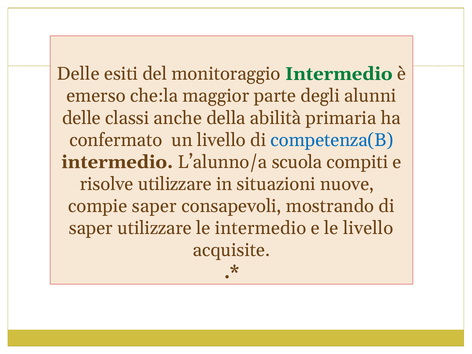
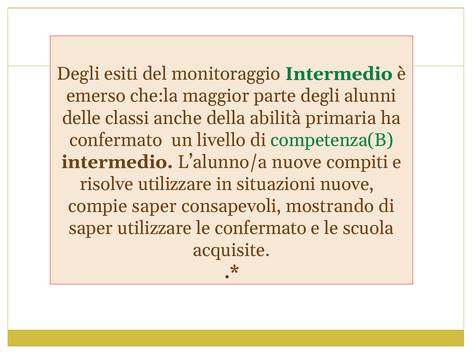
Delle: Delle -> Degli (78, 74)
competenza(B colour: blue -> green (332, 140)
L’alunno/a scuola: scuola -> nuove (297, 162)
le intermedio: intermedio -> confermato (261, 228)
le livello: livello -> scuola (368, 228)
